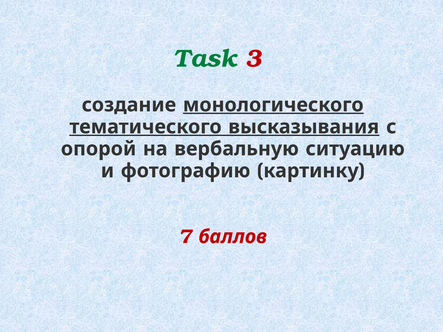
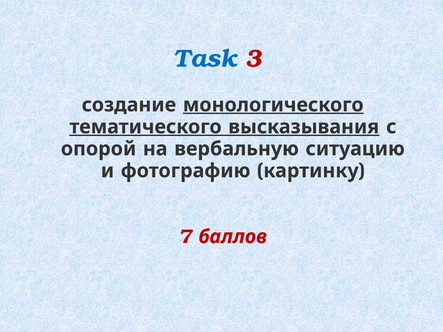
Task colour: green -> blue (205, 59)
